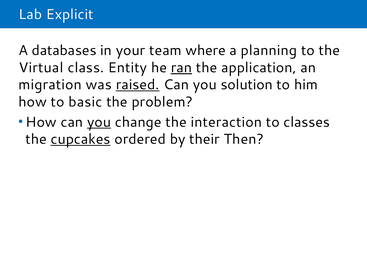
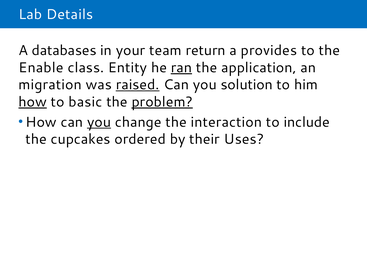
Explicit: Explicit -> Details (70, 15)
where: where -> return (206, 51)
planning: planning -> provides (269, 51)
Virtual: Virtual -> Enable (41, 68)
how underline: none -> present (33, 102)
problem underline: none -> present (162, 102)
classes: classes -> include (307, 122)
cupcakes underline: present -> none (81, 139)
Then: Then -> Uses (244, 139)
